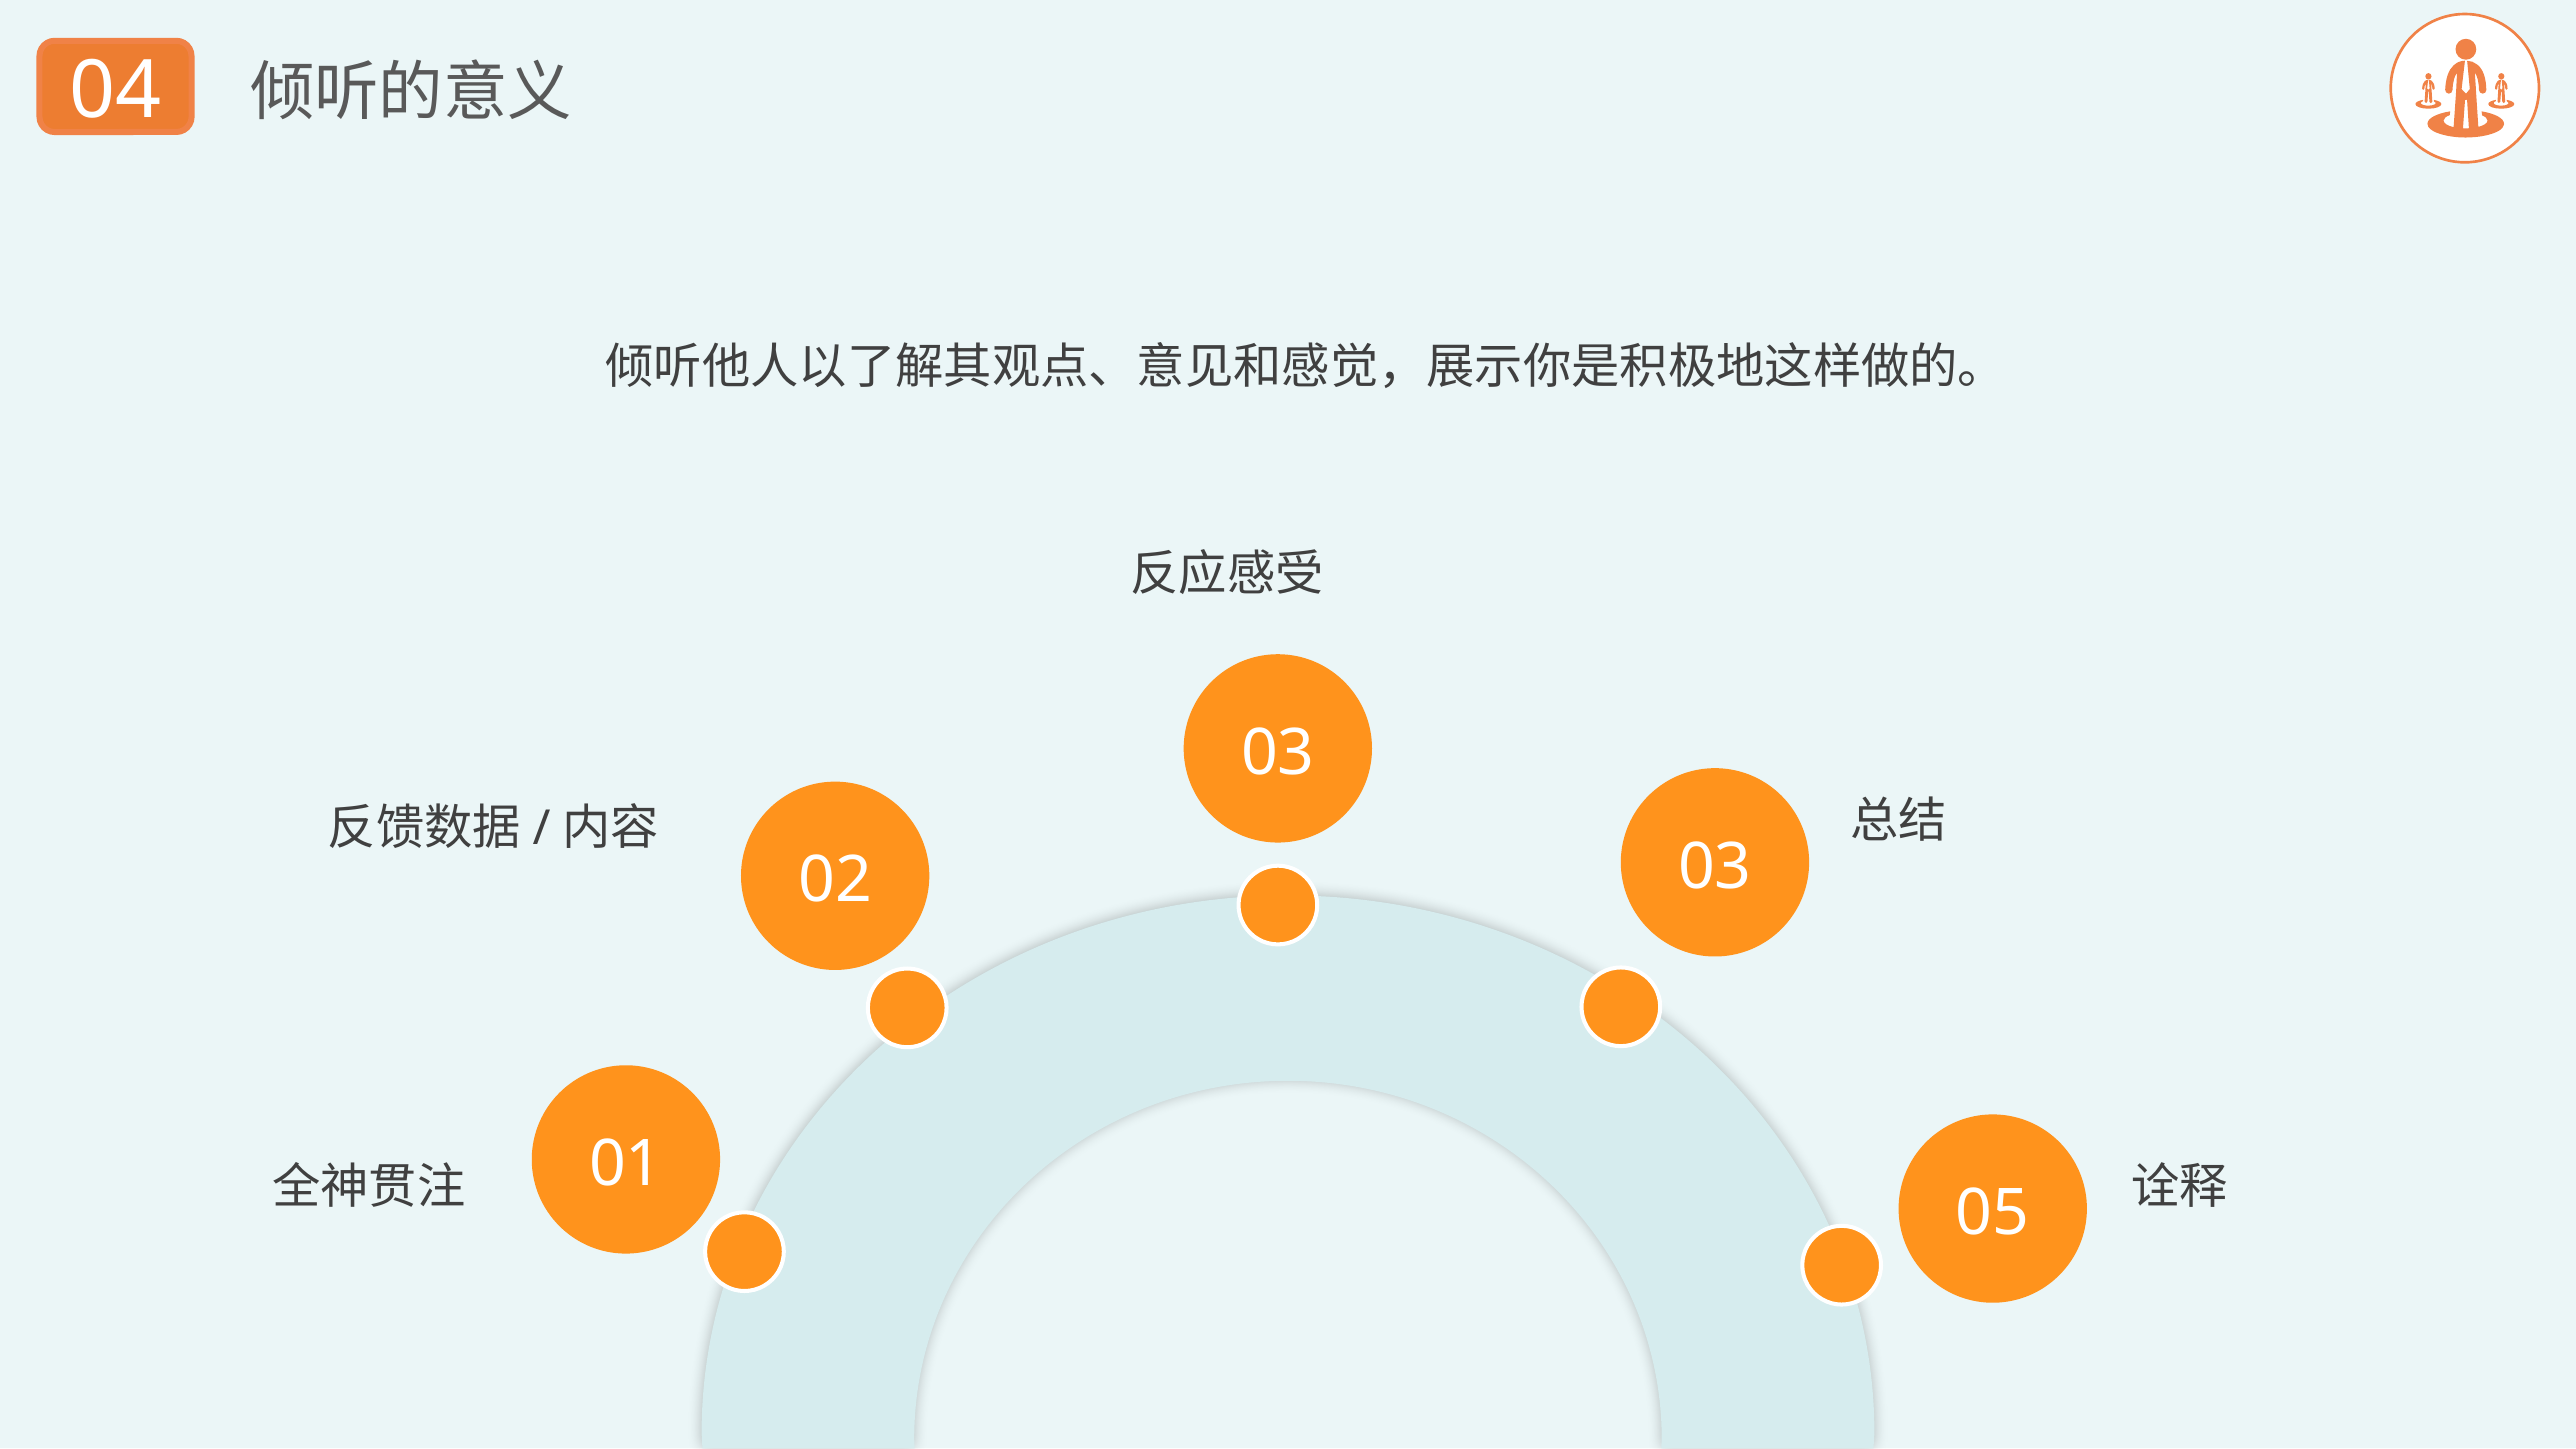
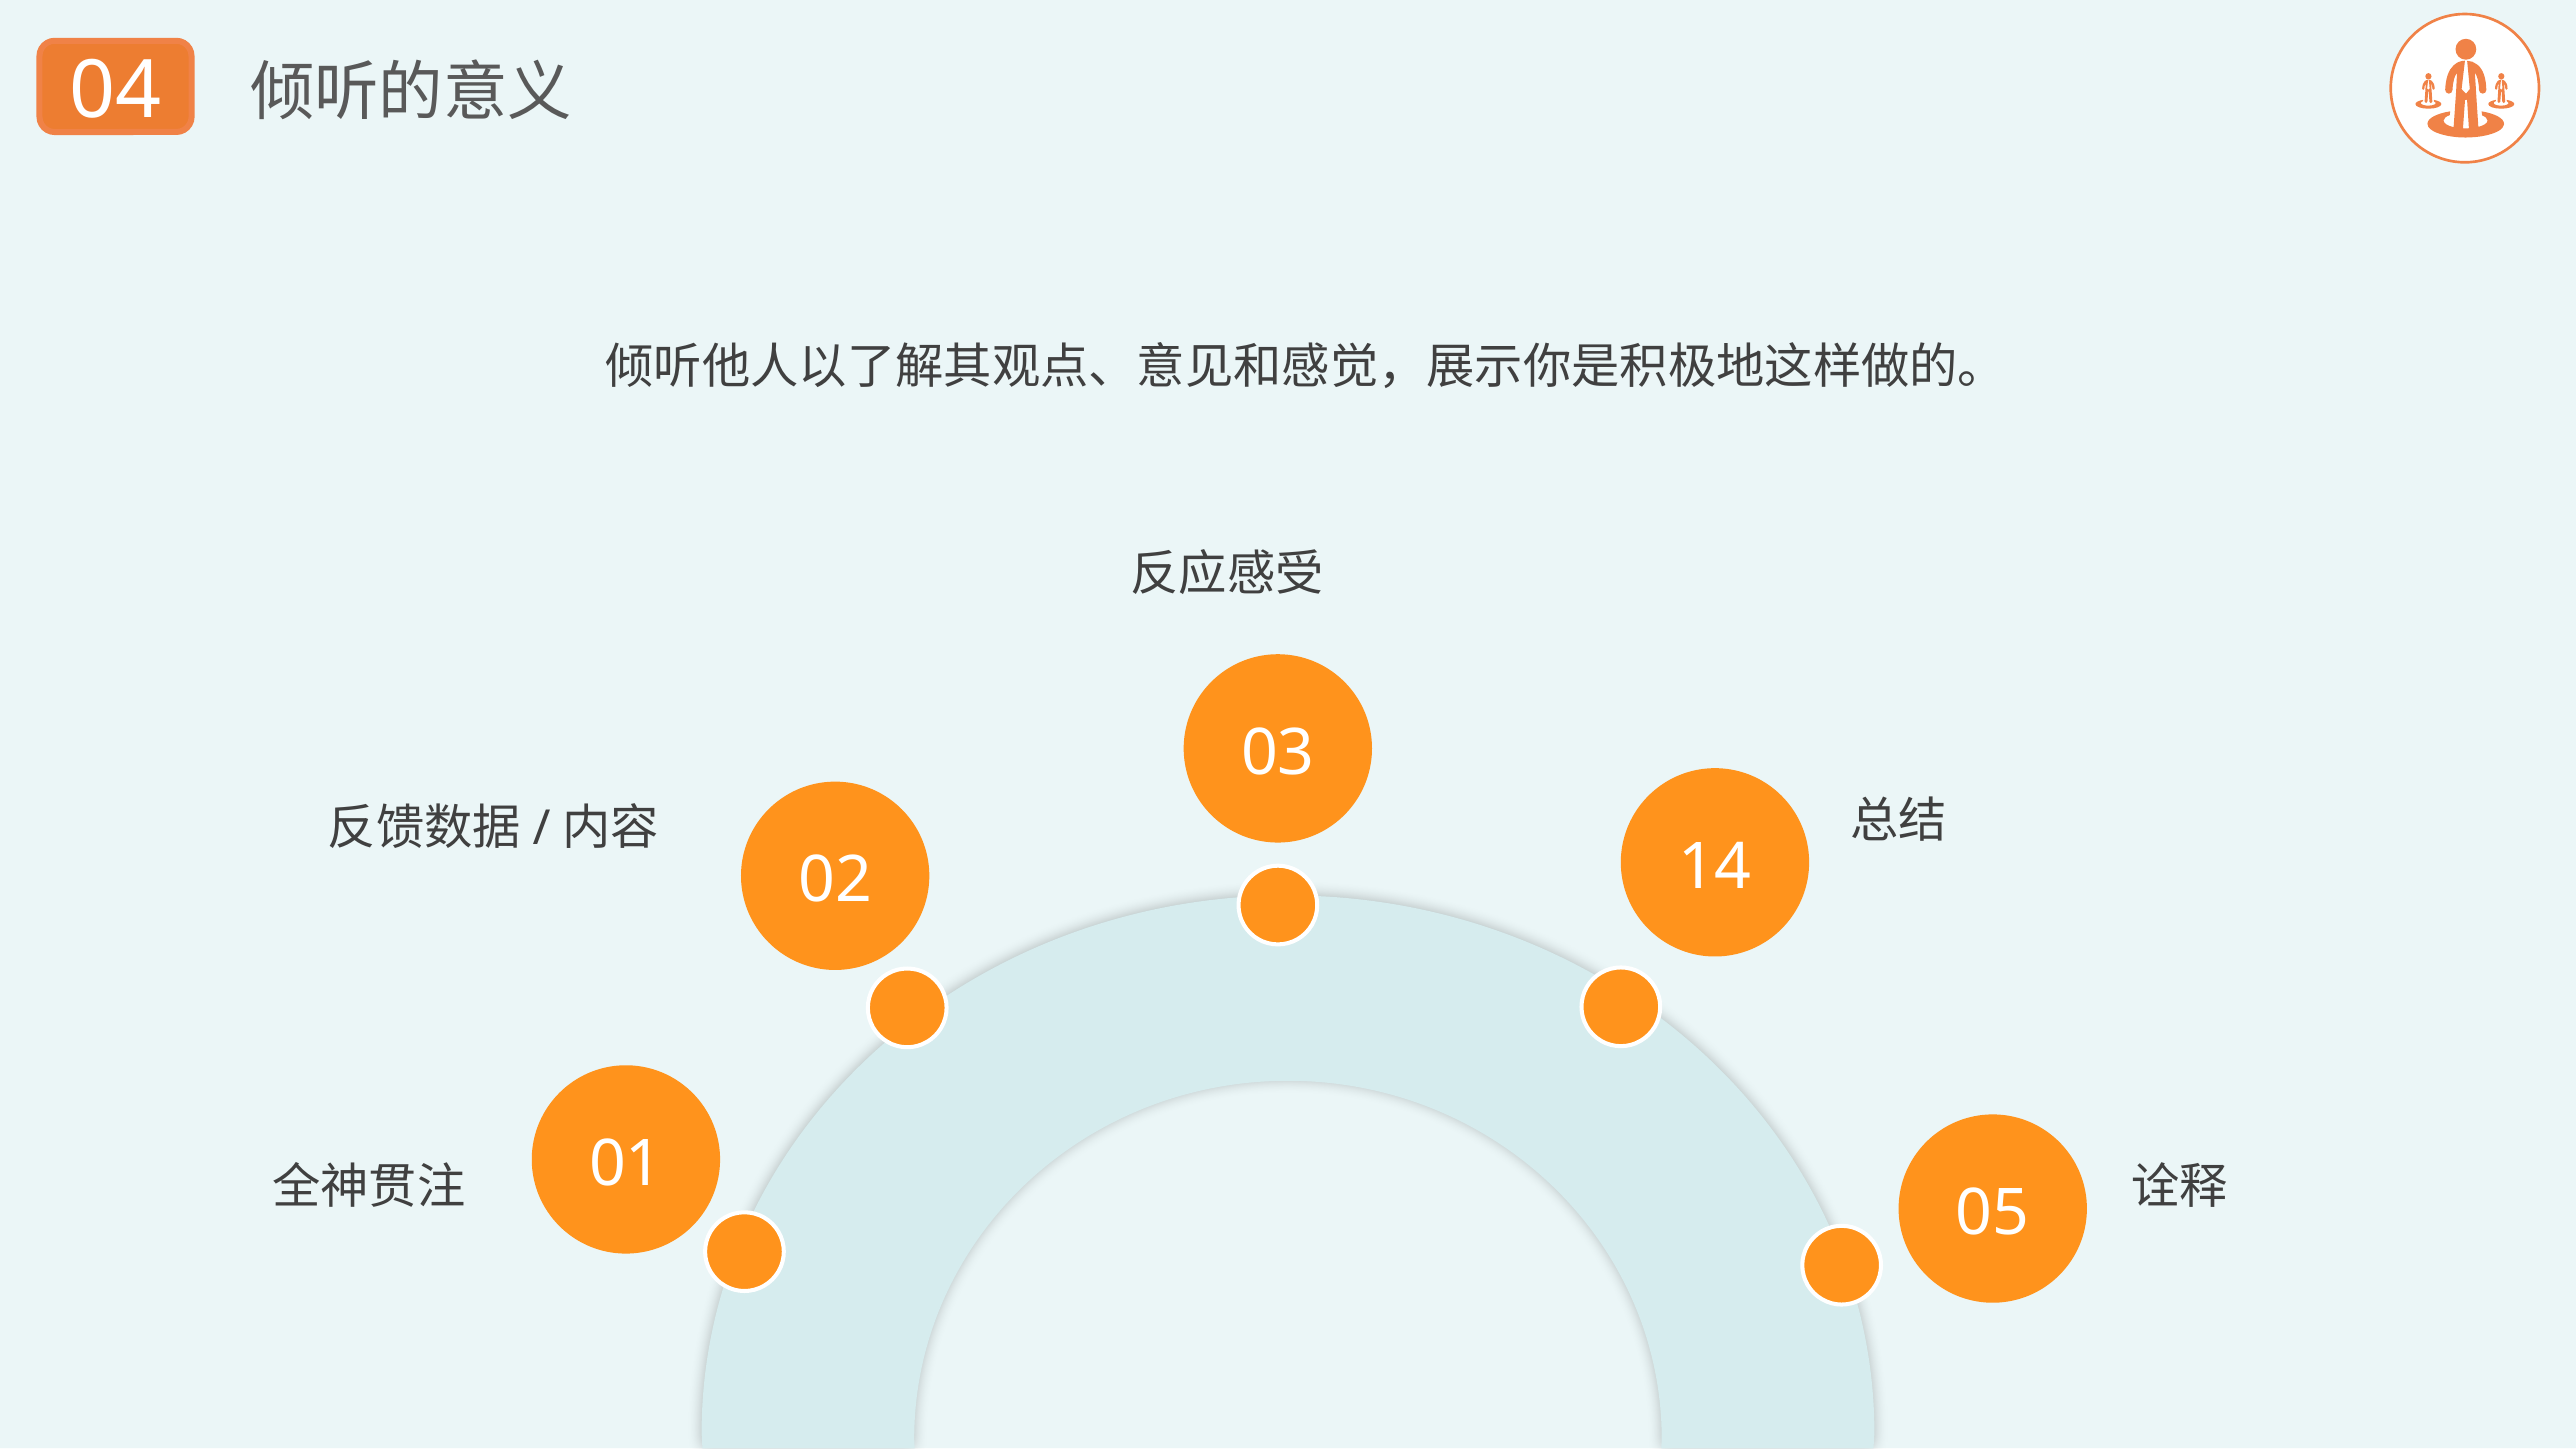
02 03: 03 -> 14 (1715, 867)
